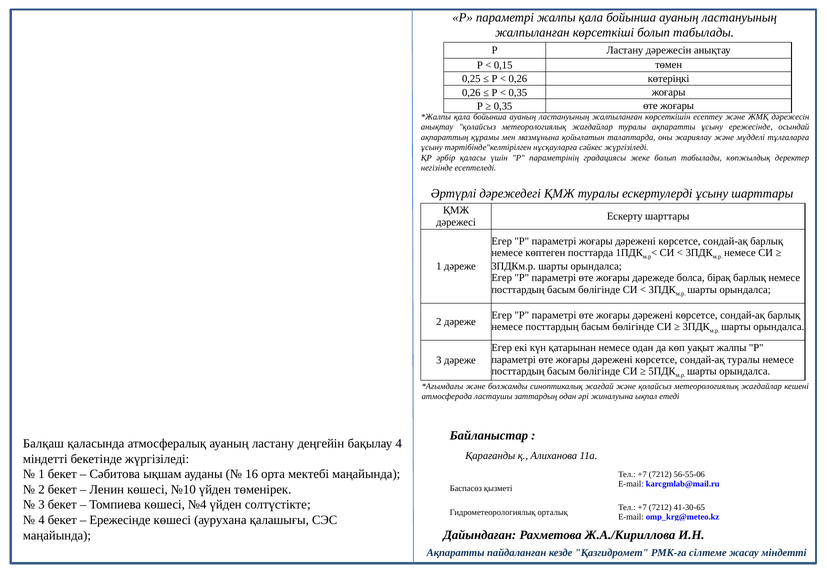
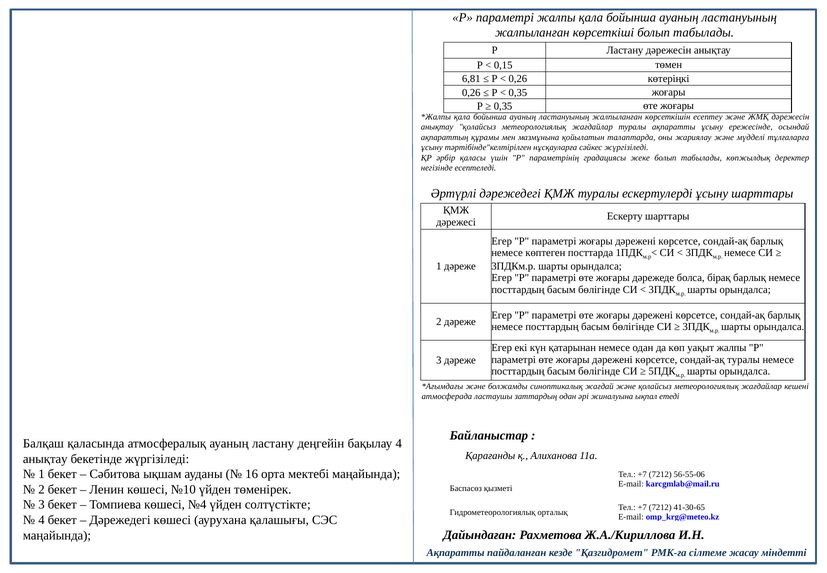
0,25: 0,25 -> 6,81 (471, 79)
міндетті: міндетті -> анықтау (45, 459)
Ережесінде: Ережесінде -> Дәрежедегі (120, 520)
